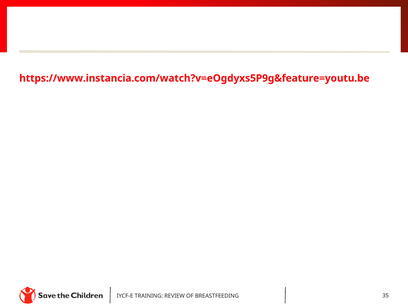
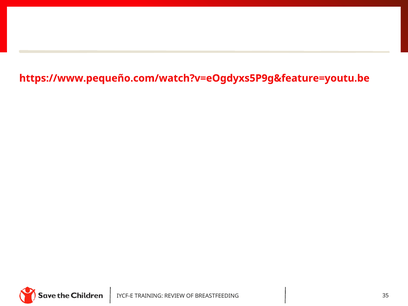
https://www.instancia.com/watch?v=eOgdyxs5P9g&feature=youtu.be: https://www.instancia.com/watch?v=eOgdyxs5P9g&feature=youtu.be -> https://www.pequeño.com/watch?v=eOgdyxs5P9g&feature=youtu.be (194, 78)
